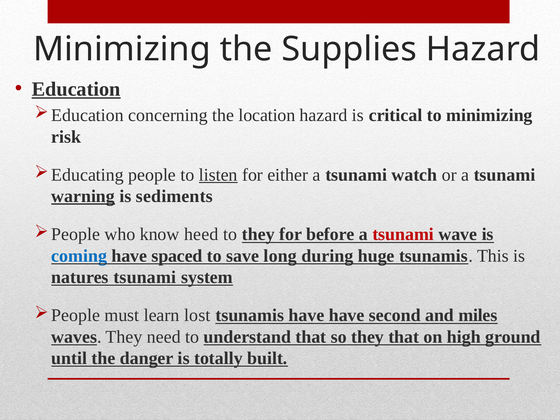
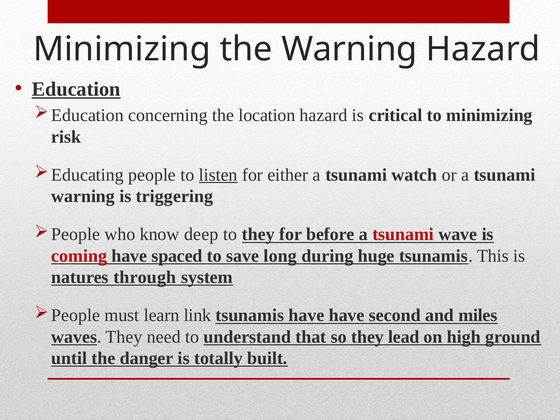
the Supplies: Supplies -> Warning (349, 49)
warning underline: present -> none (83, 196)
sediments: sediments -> triggering (174, 196)
heed: heed -> deep (201, 234)
coming colour: blue -> red (79, 256)
natures tsunami: tsunami -> through (145, 277)
lost: lost -> link (197, 315)
they that: that -> lead (404, 337)
